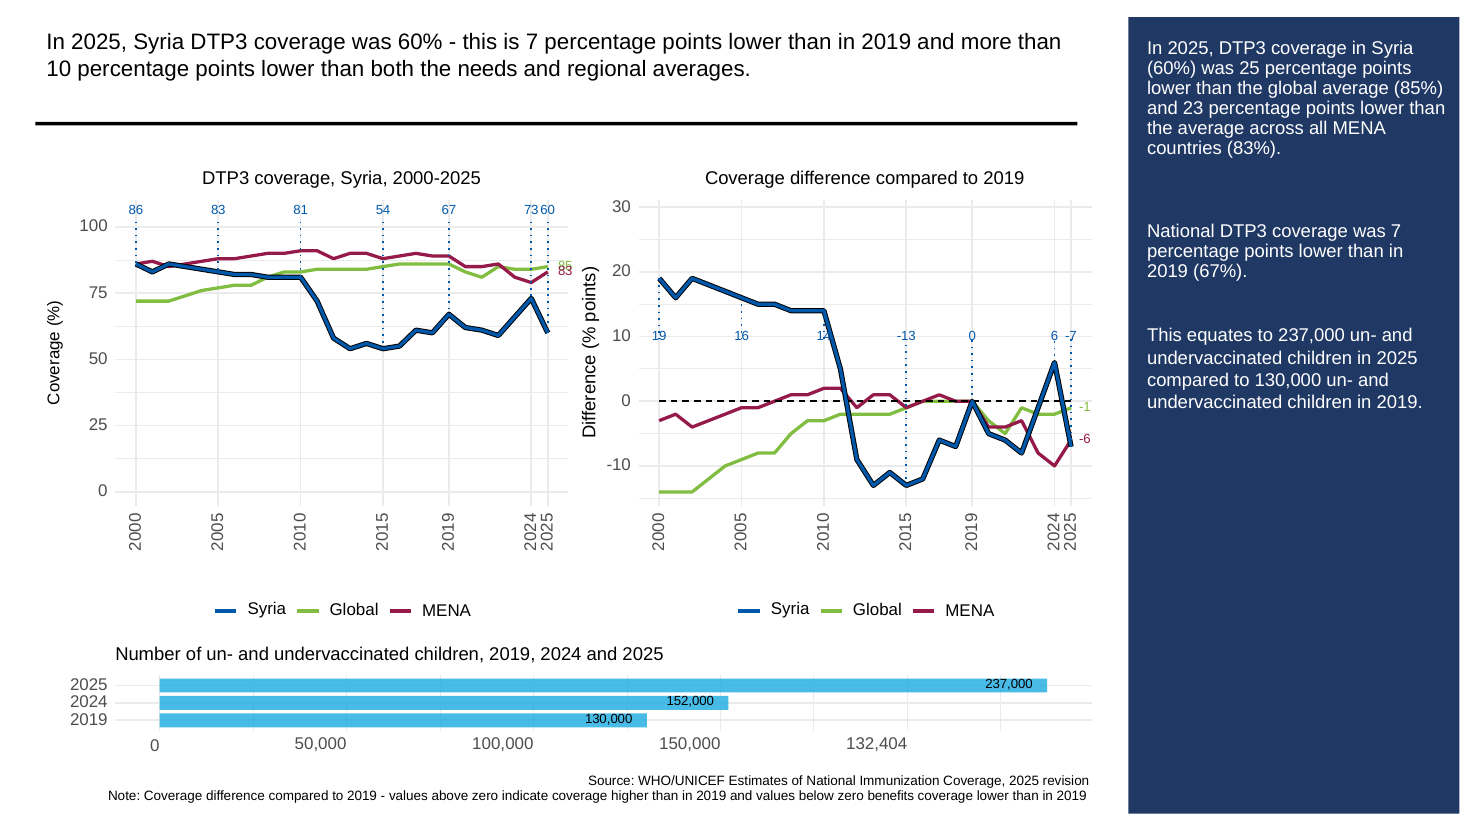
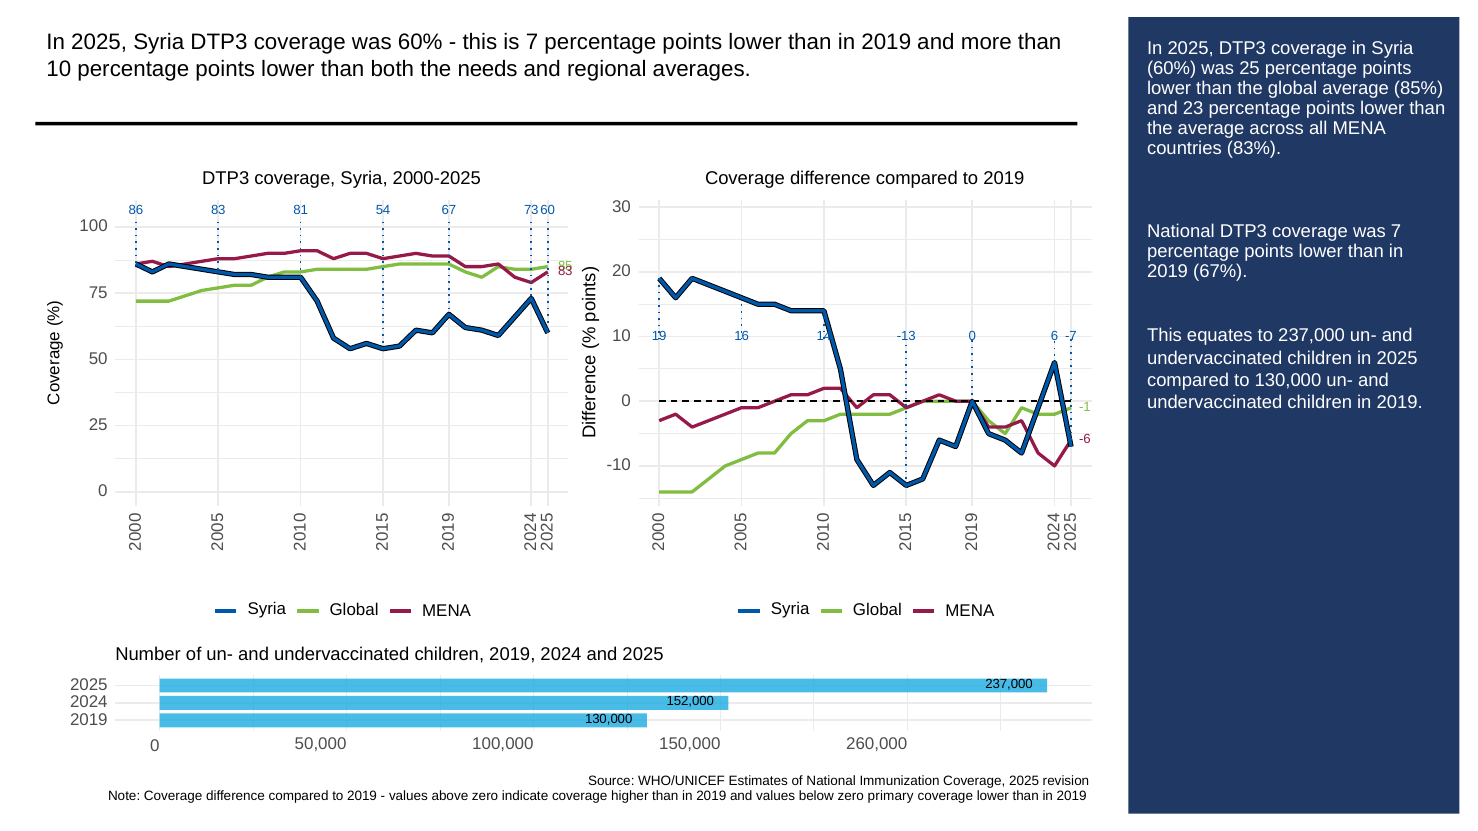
132,404: 132,404 -> 260,000 (877, 745)
benefits: benefits -> primary (891, 796)
